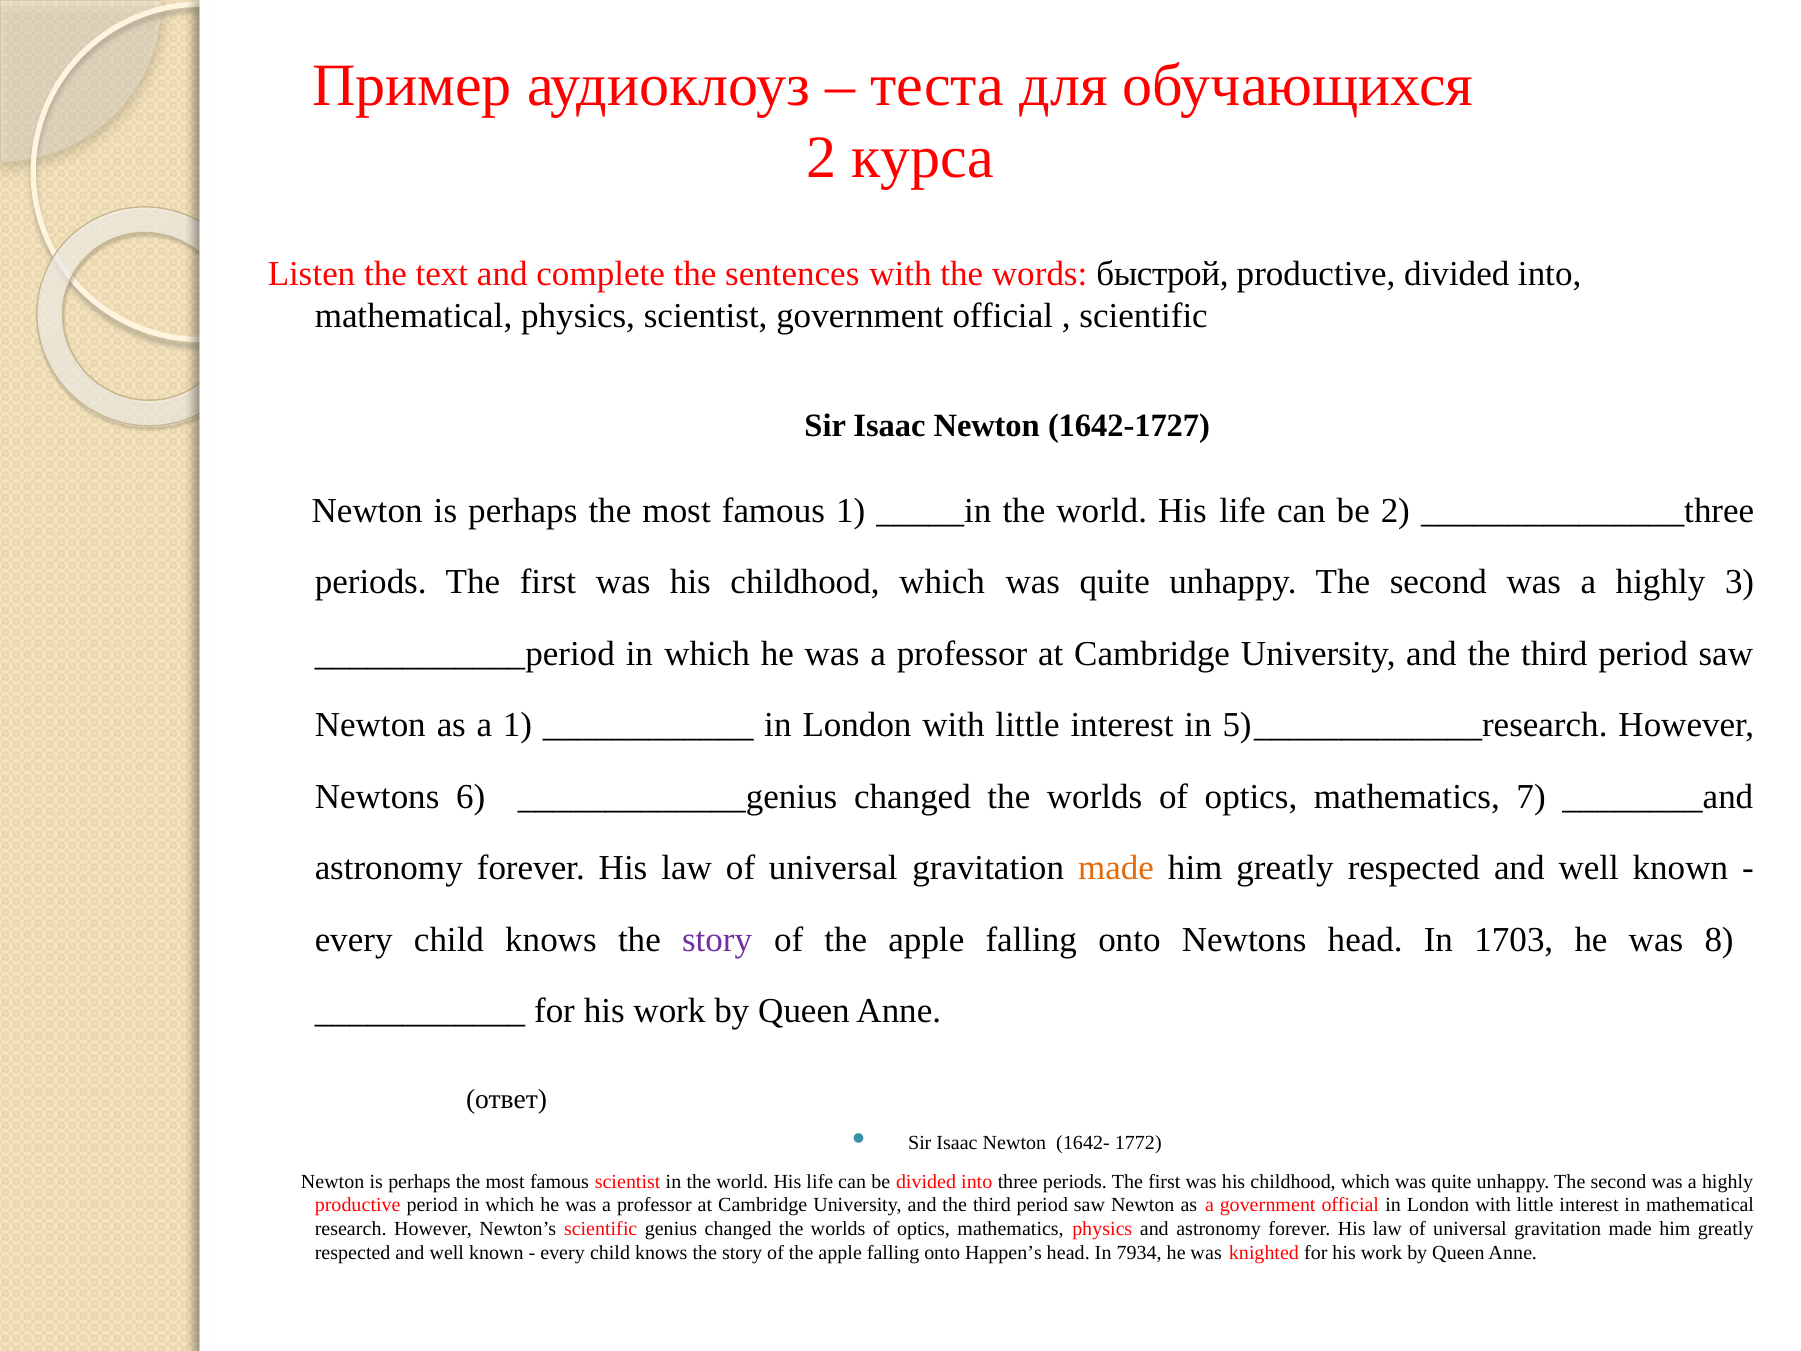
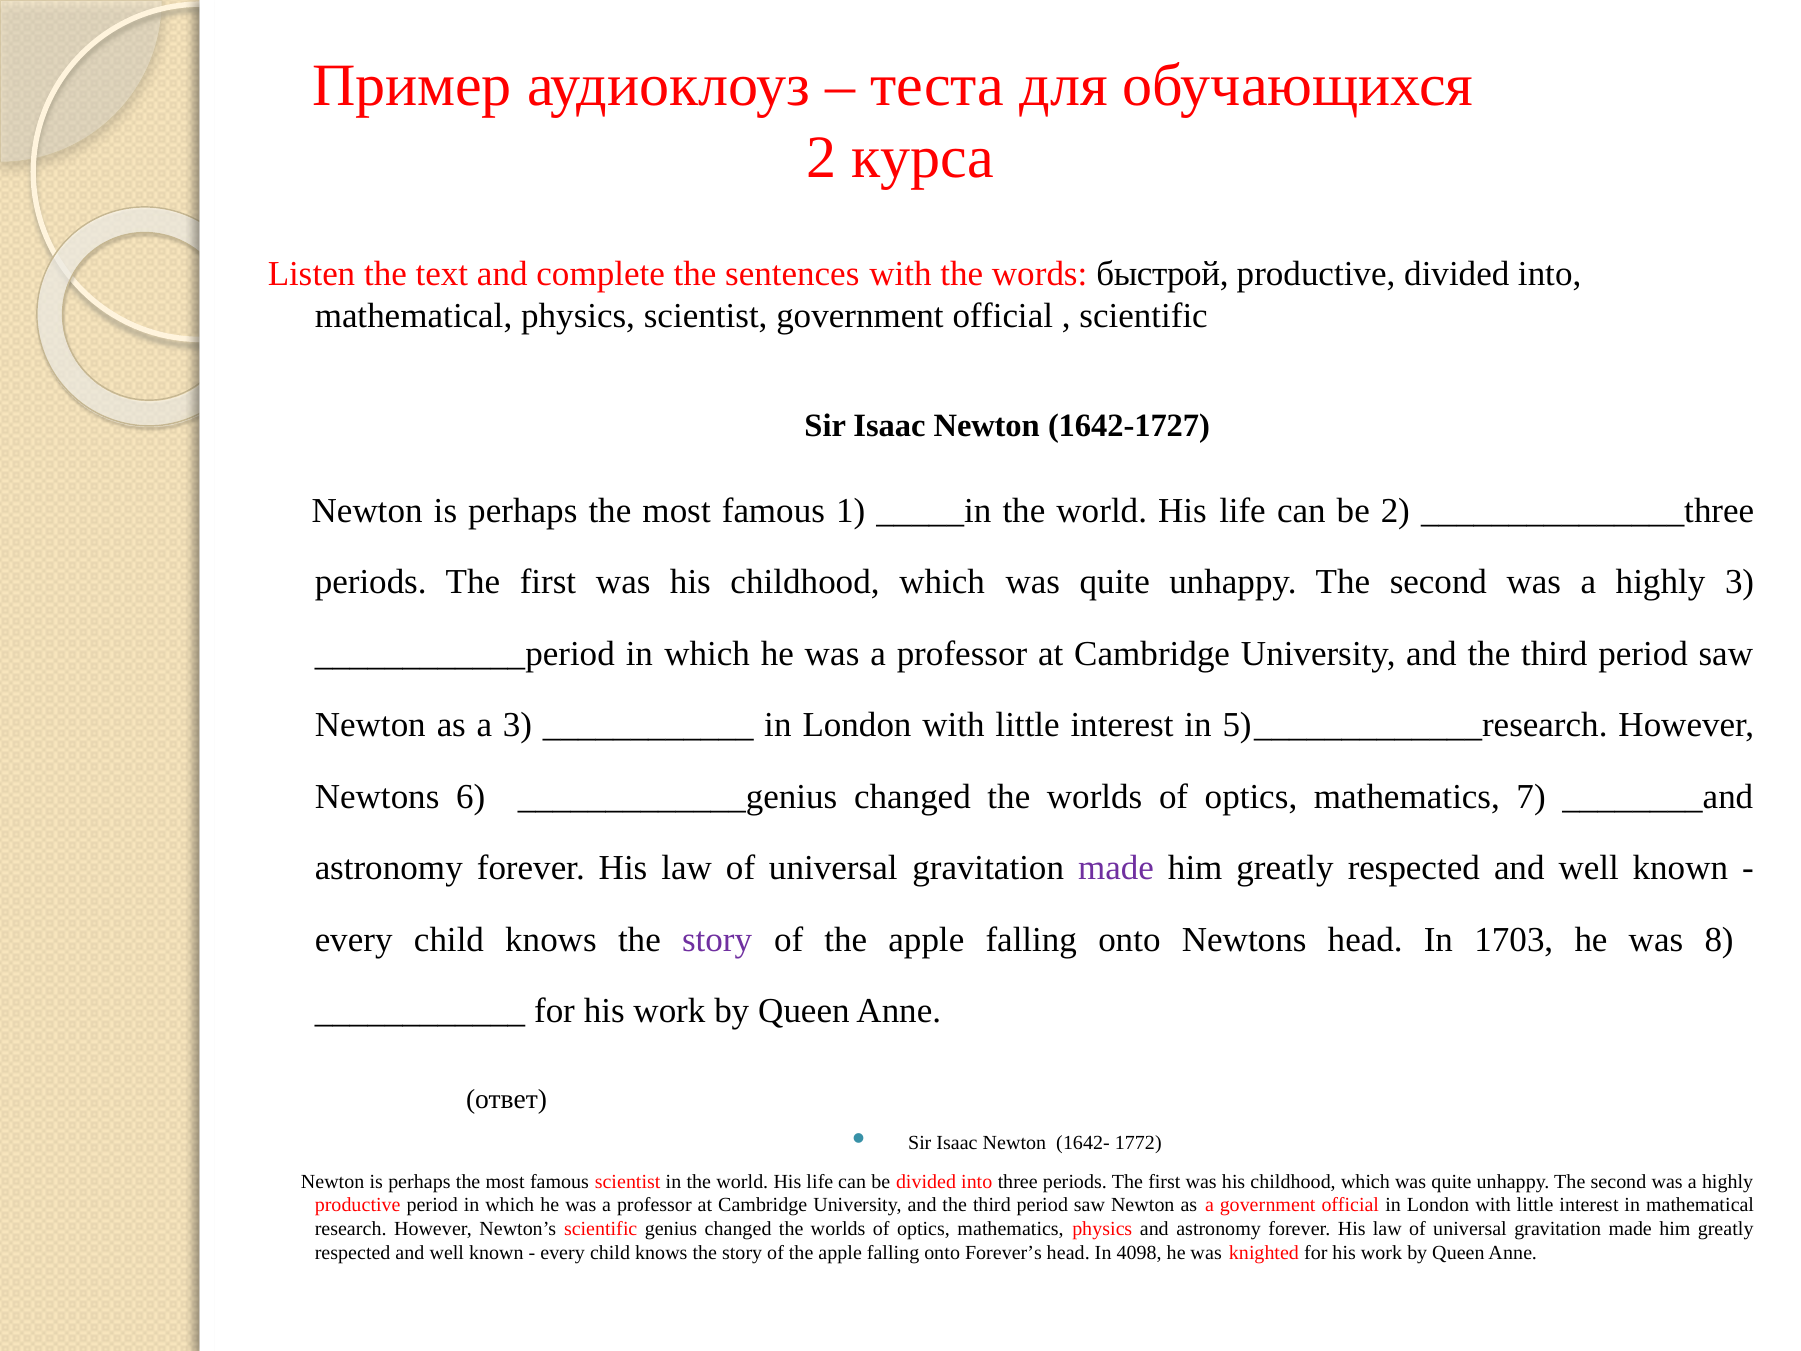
a 1: 1 -> 3 (518, 725)
made colour: orange -> purple (1116, 868)
Happen’s: Happen’s -> Forever’s (1003, 1253)
7934: 7934 -> 4098 (1139, 1253)
